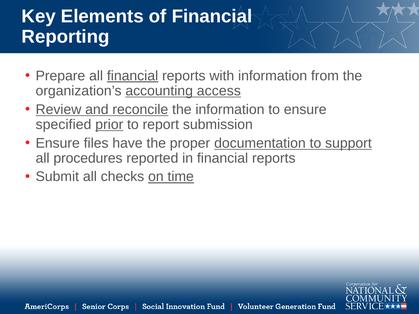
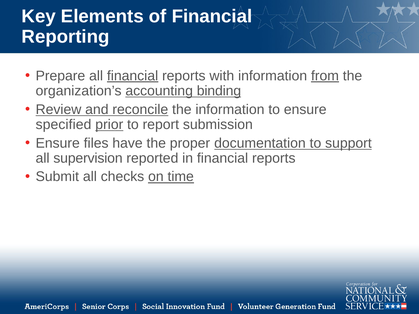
from underline: none -> present (325, 76)
access: access -> binding (219, 91)
procedures: procedures -> supervision (88, 158)
